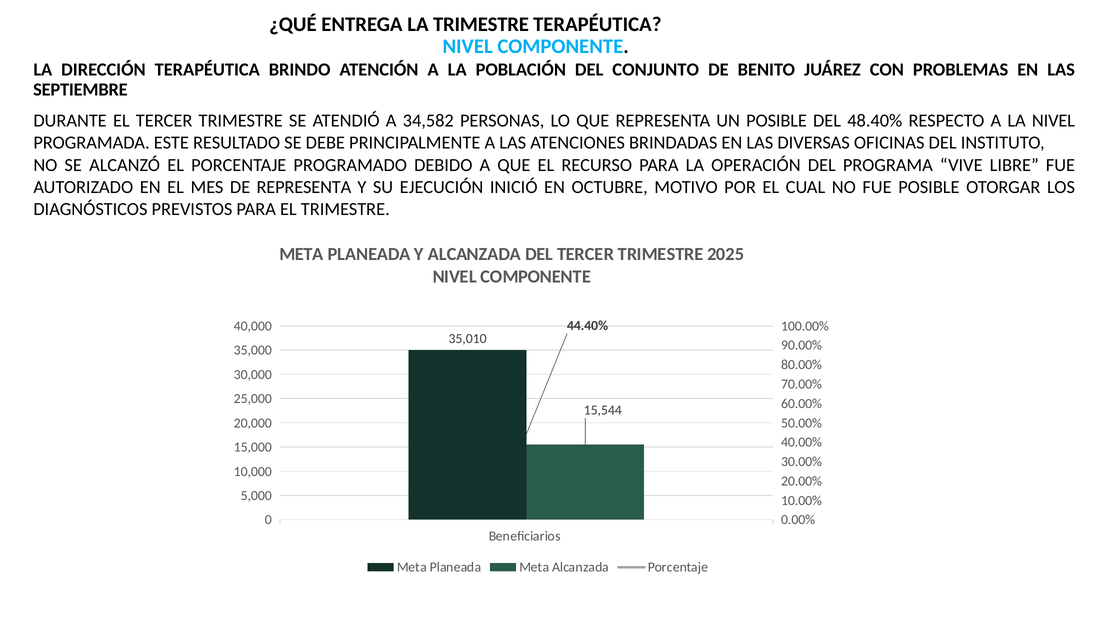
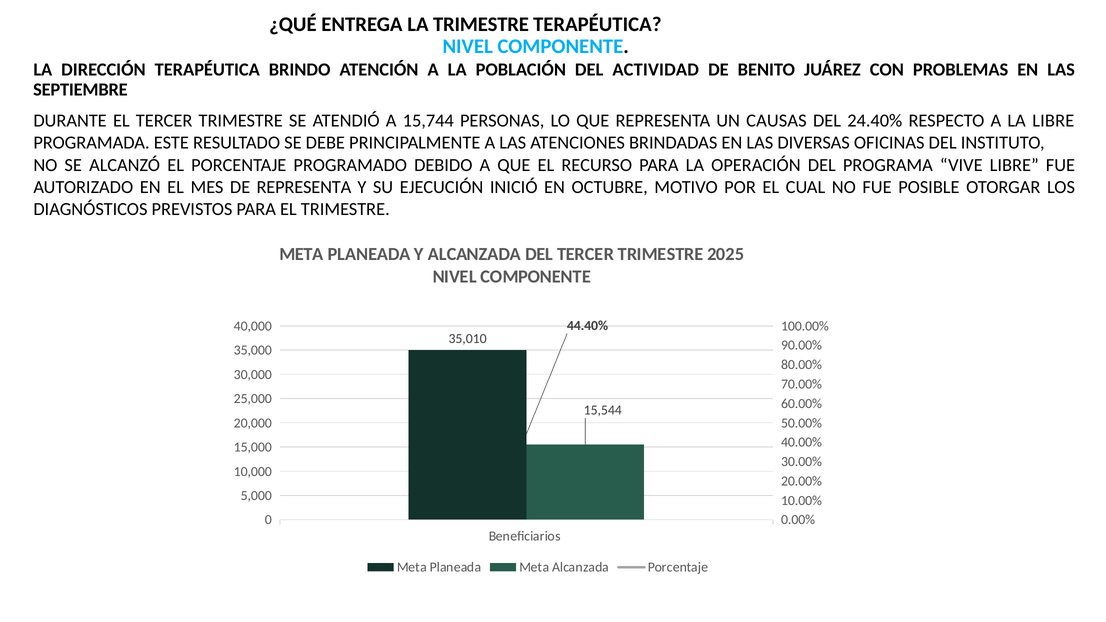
CONJUNTO: CONJUNTO -> ACTIVIDAD (656, 70)
34,582: 34,582 -> 15,744 (428, 121)
UN POSIBLE: POSIBLE -> CAUSAS (776, 121)
48.40%: 48.40% -> 24.40% (875, 121)
LA NIVEL: NIVEL -> LIBRE (1053, 121)
